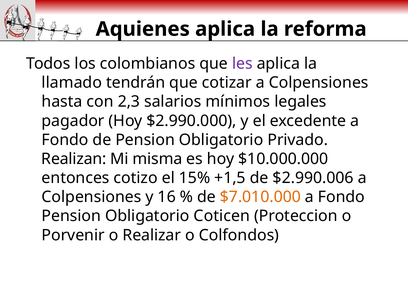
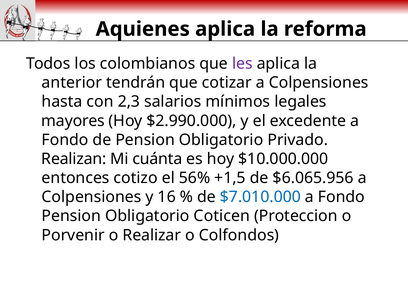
llamado: llamado -> anterior (72, 83)
pagador: pagador -> mayores (73, 121)
misma: misma -> cuánta (157, 159)
15%: 15% -> 56% (195, 178)
$2.990.006: $2.990.006 -> $6.065.956 (313, 178)
$7.010.000 colour: orange -> blue (260, 197)
